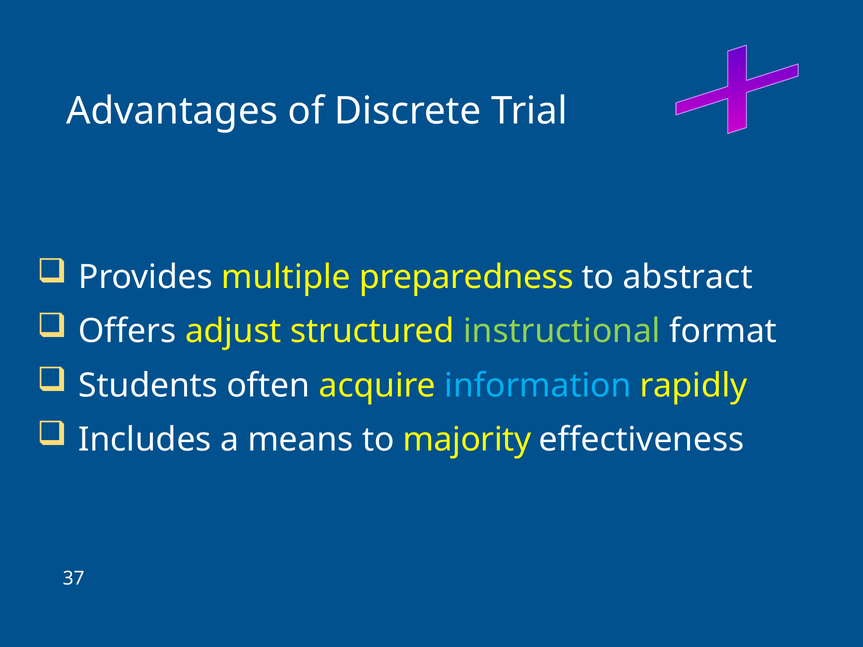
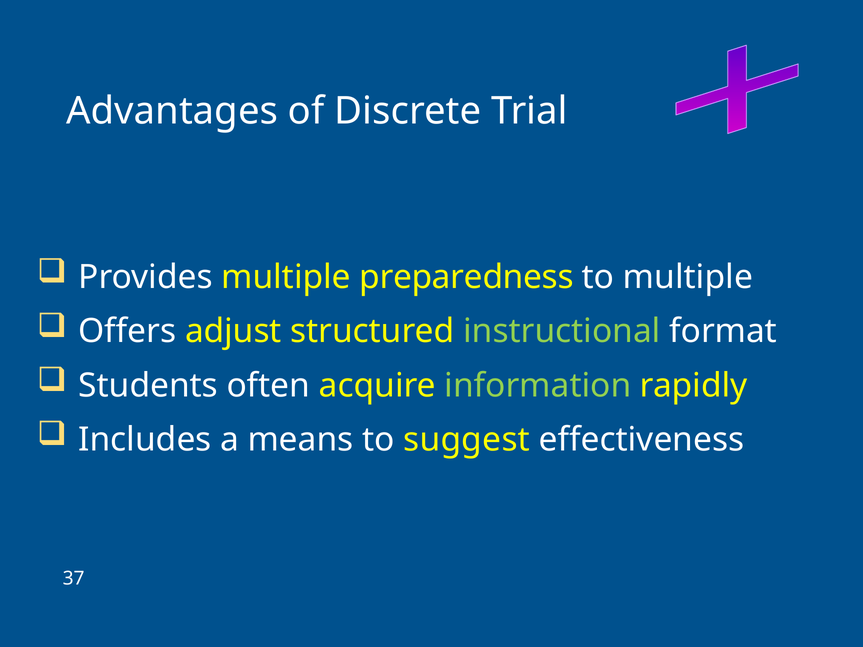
to abstract: abstract -> multiple (688, 277)
information colour: light blue -> light green (538, 386)
majority: majority -> suggest (467, 440)
